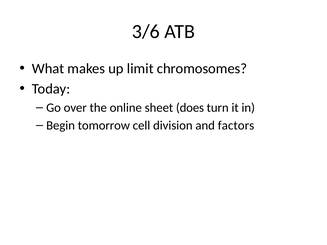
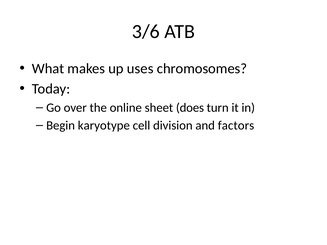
limit: limit -> uses (140, 69)
tomorrow: tomorrow -> karyotype (104, 126)
